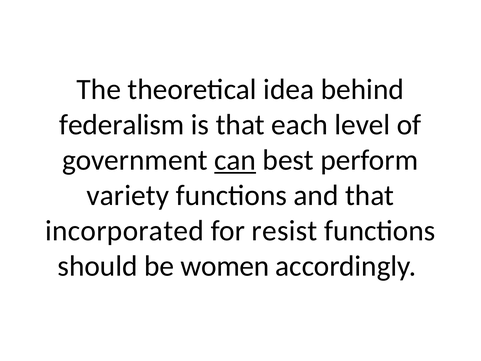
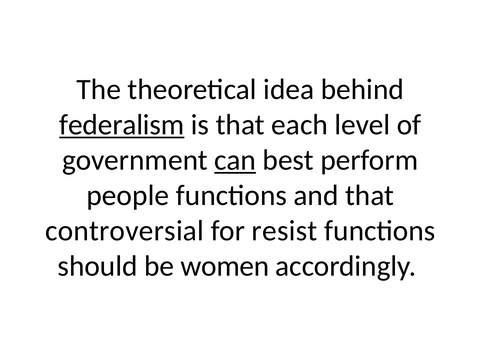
federalism underline: none -> present (122, 125)
variety: variety -> people (128, 195)
incorporated: incorporated -> controversial (125, 231)
